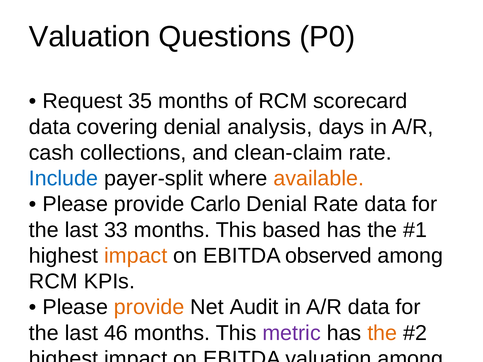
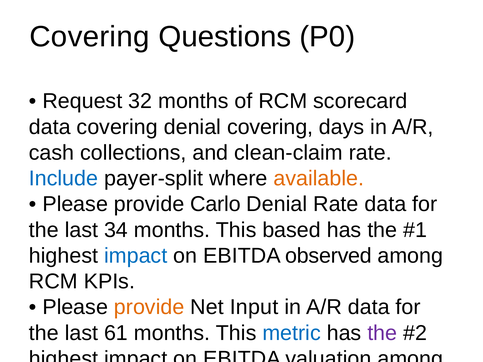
Valuation: Valuation -> Covering (89, 37)
35: 35 -> 32 (140, 101)
denial analysis: analysis -> covering (270, 127)
33: 33 -> 34 (116, 230)
impact colour: orange -> blue (136, 256)
Audit: Audit -> Input (254, 307)
46: 46 -> 61 (116, 333)
metric colour: purple -> blue (292, 333)
the colour: orange -> purple (382, 333)
